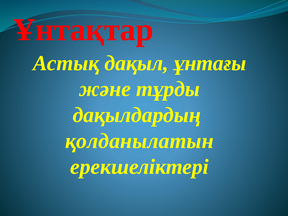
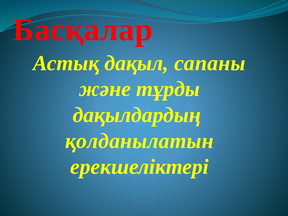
Ұнтақтар: Ұнтақтар -> Басқалар (83, 30)
ұнтағы: ұнтағы -> сапаны (210, 63)
